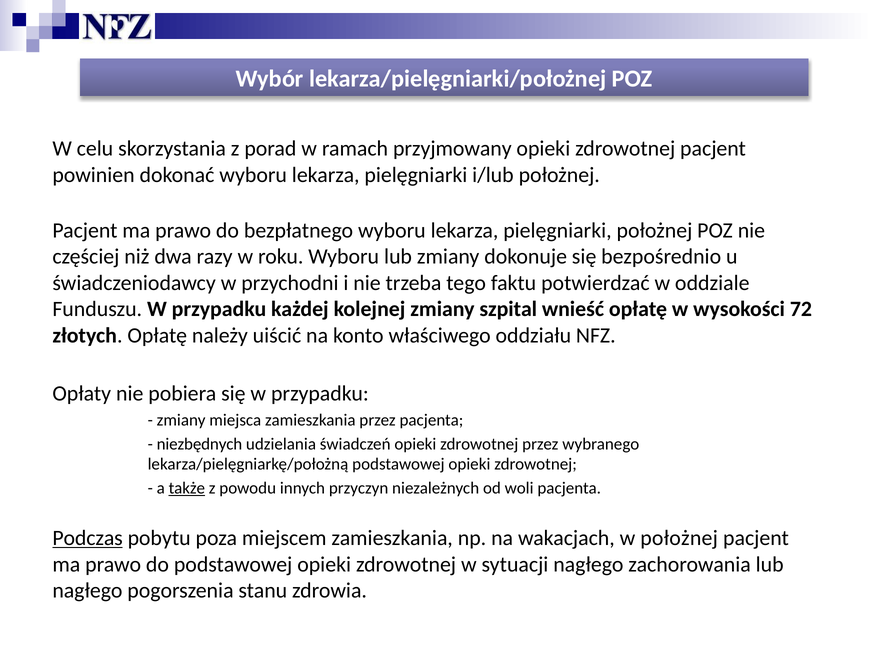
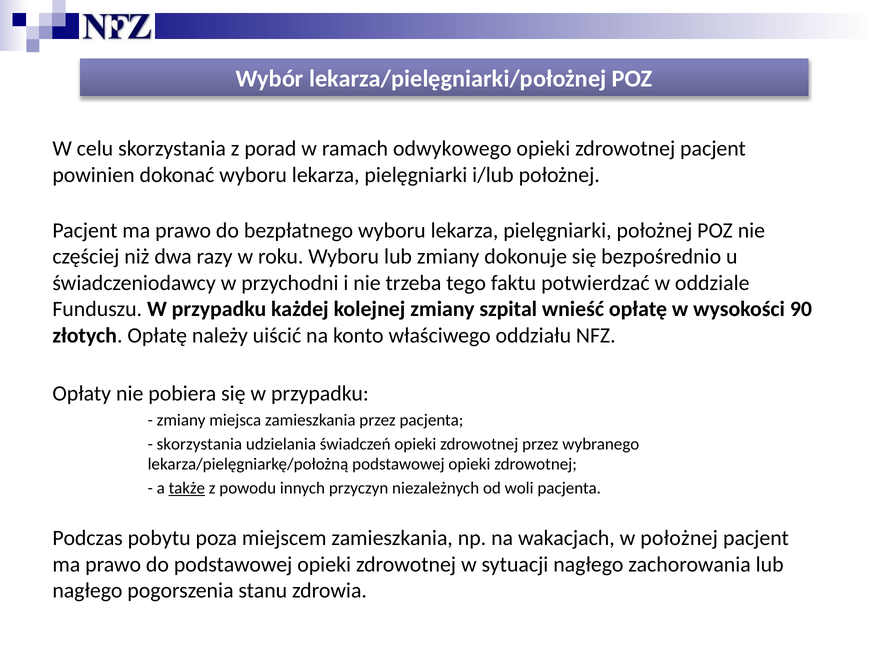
przyjmowany: przyjmowany -> odwykowego (452, 149)
72: 72 -> 90 (801, 309)
niezbędnych: niezbędnych -> skorzystania (199, 444)
Podczas underline: present -> none (88, 538)
